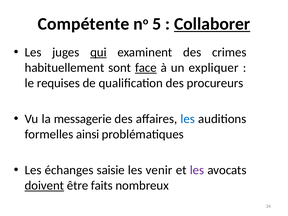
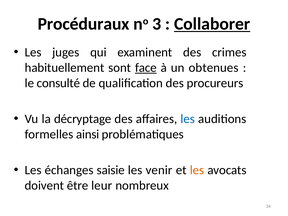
Compétente: Compétente -> Procéduraux (84, 24)
5: 5 -> 3 (157, 24)
qui underline: present -> none (98, 52)
expliquer: expliquer -> obtenues (214, 68)
requises: requises -> consulté (58, 83)
messagerie: messagerie -> décryptage (83, 119)
les colour: purple -> orange (197, 170)
doivent underline: present -> none (44, 186)
faits: faits -> leur (102, 186)
